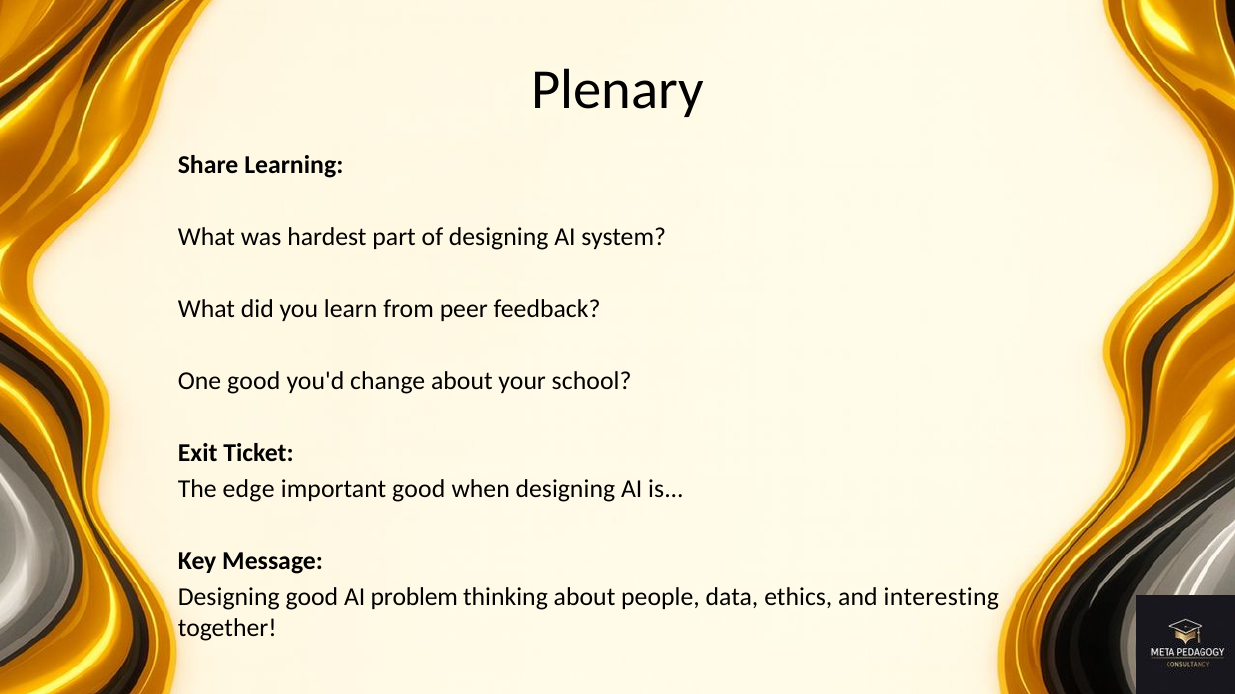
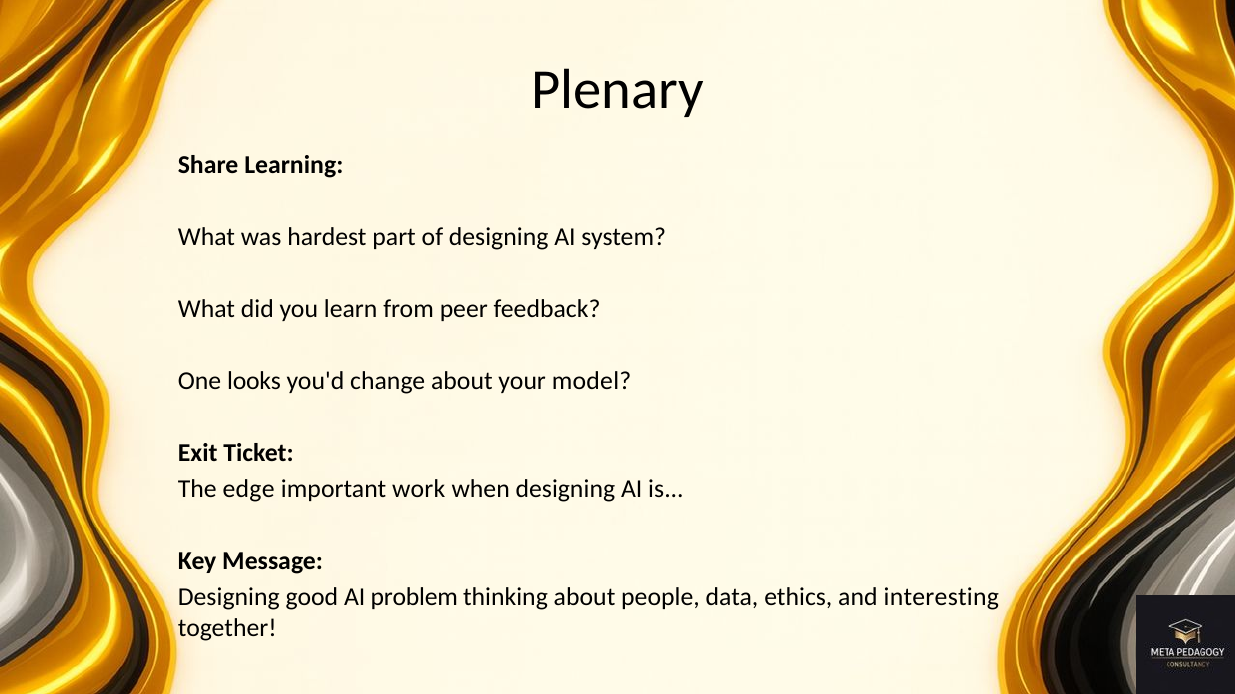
One good: good -> looks (254, 382)
school: school -> model (592, 382)
important good: good -> work (419, 490)
